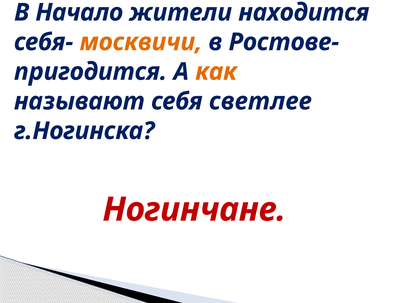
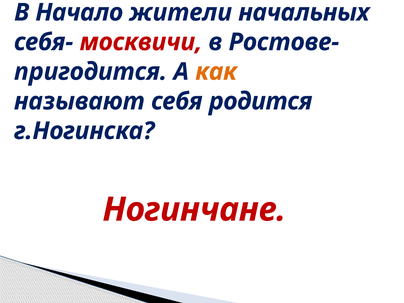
находится: находится -> начальных (304, 12)
москвичи colour: orange -> red (141, 42)
светлее: светлее -> родится (261, 101)
